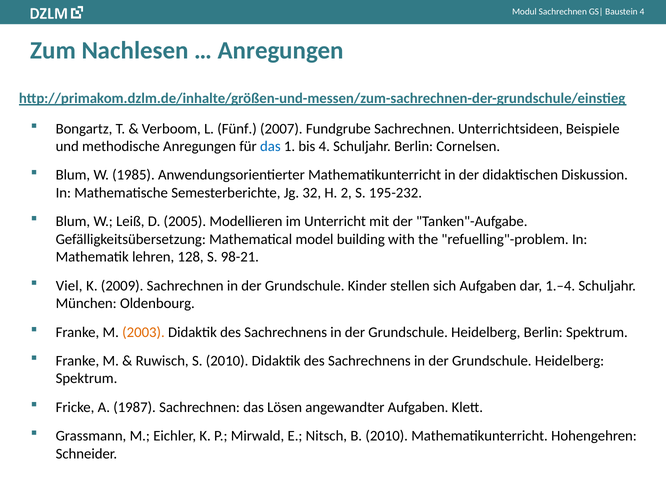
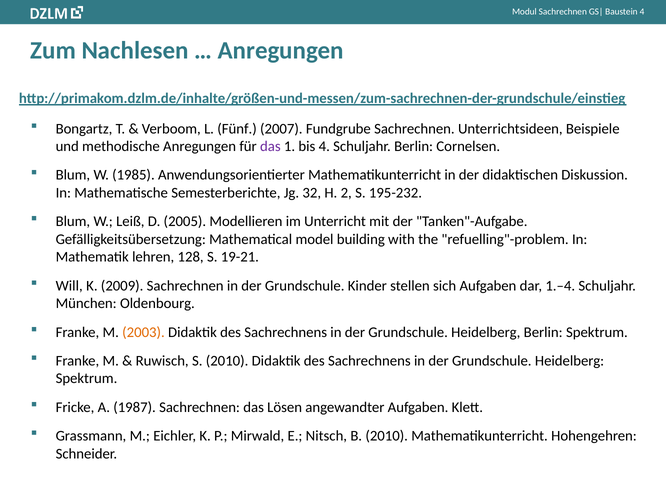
das colour: blue -> purple (270, 146)
98-21: 98-21 -> 19-21 (240, 257)
Viel: Viel -> Will (69, 285)
